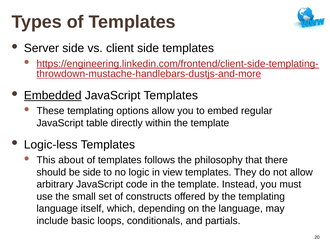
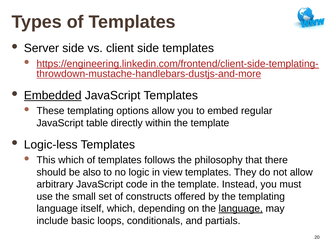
This about: about -> which (71, 160)
be side: side -> also (92, 172)
language underline: none -> present (241, 208)
